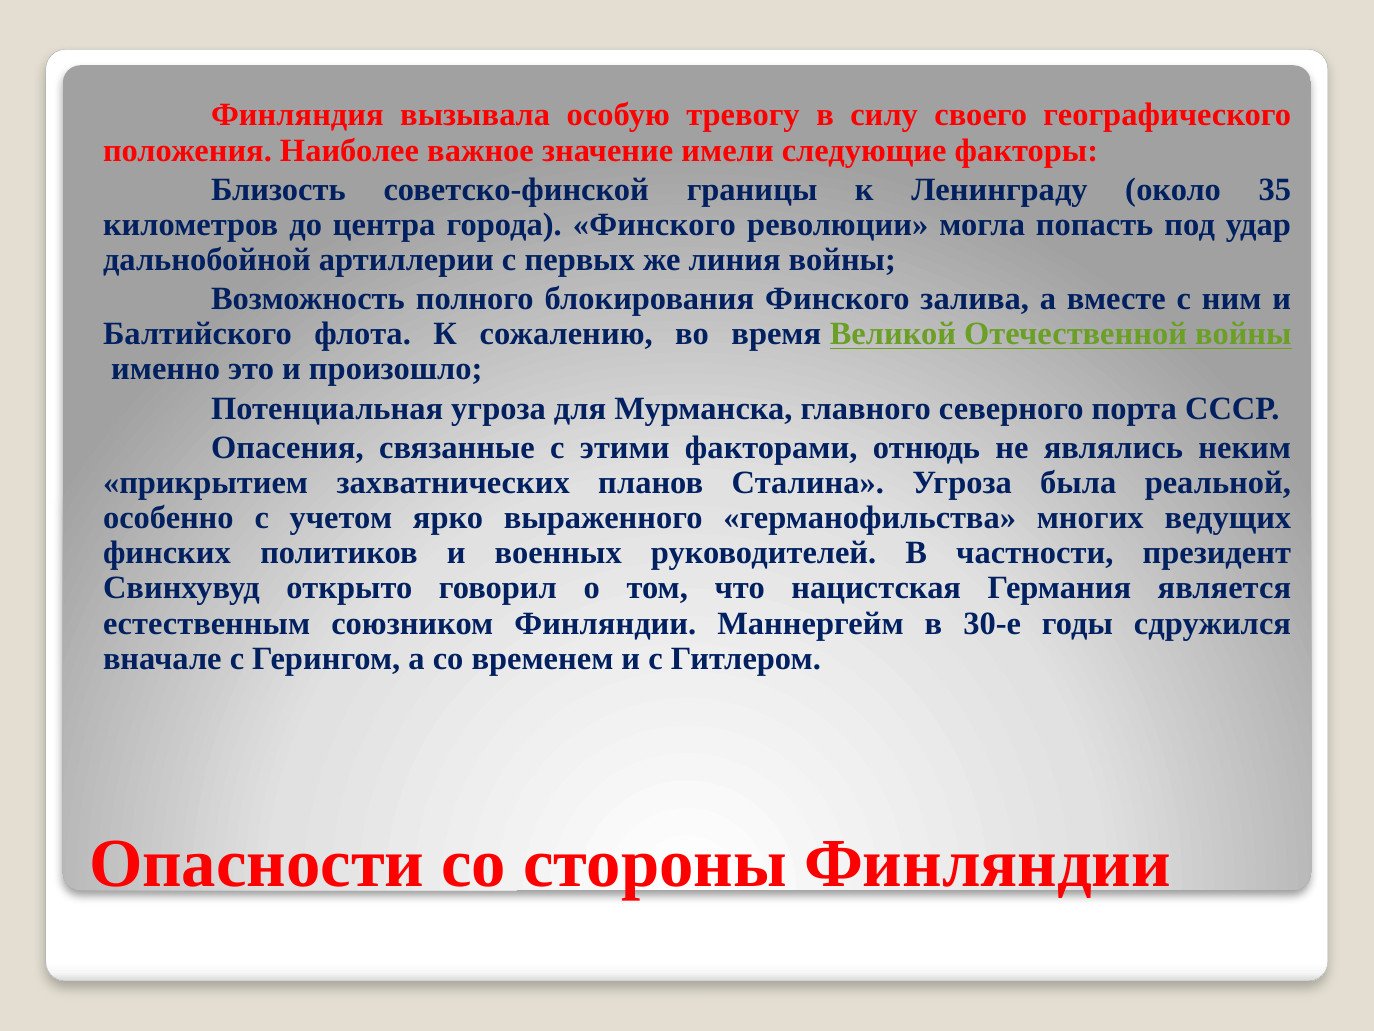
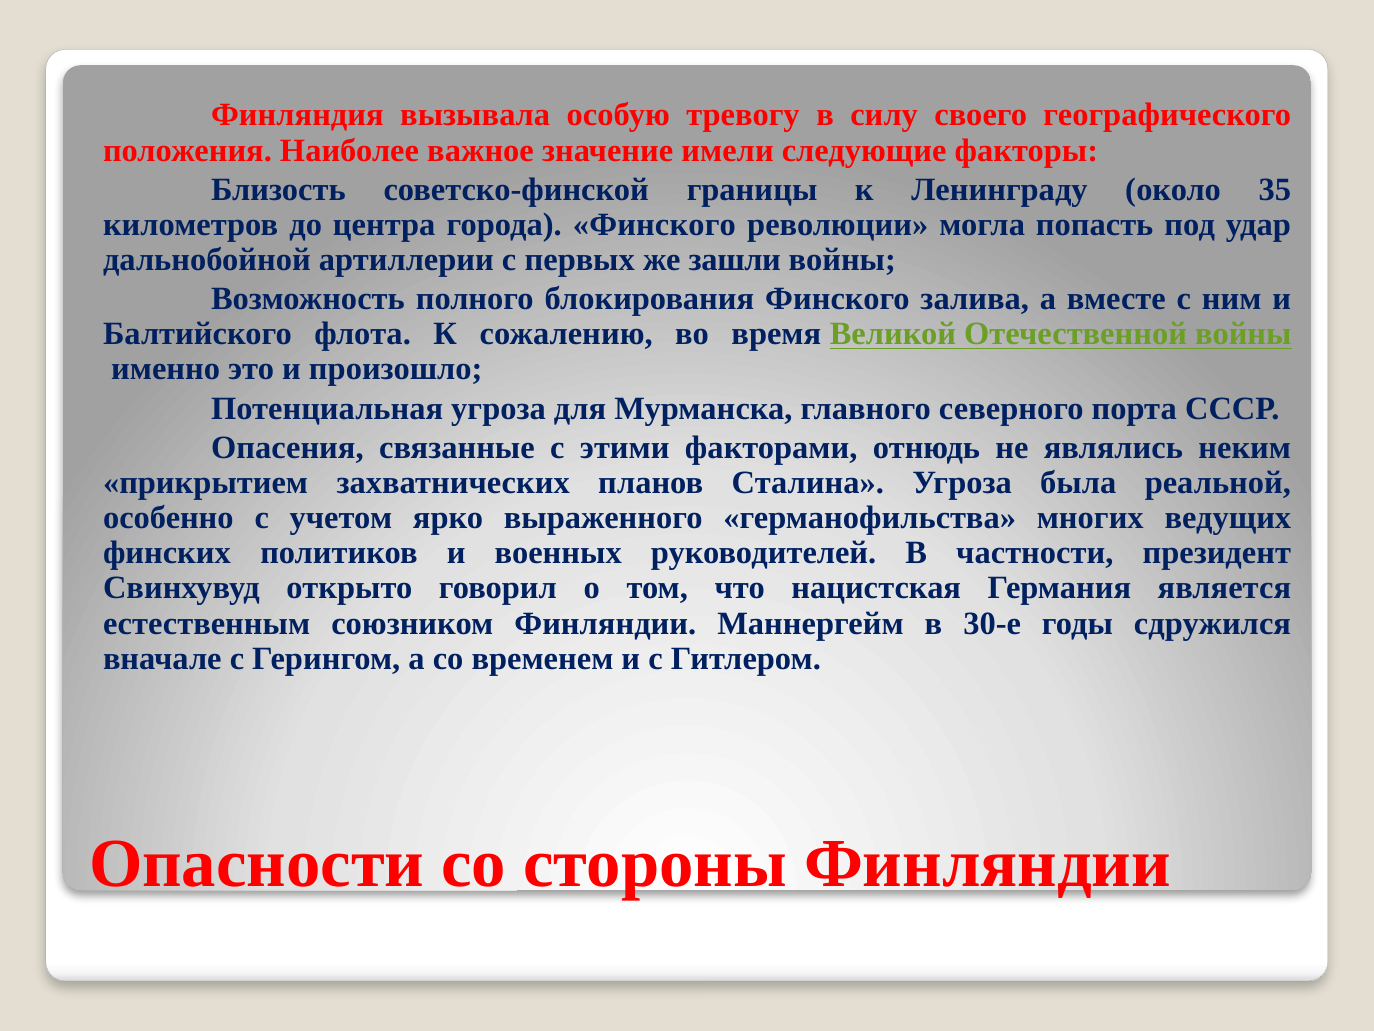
линия: линия -> зашли (735, 260)
